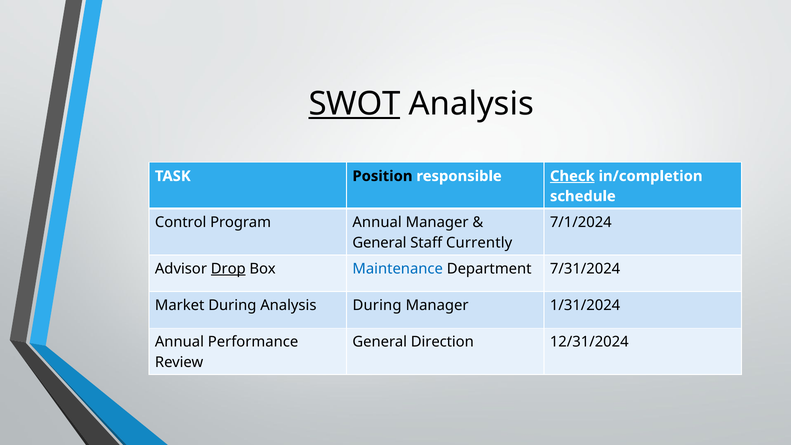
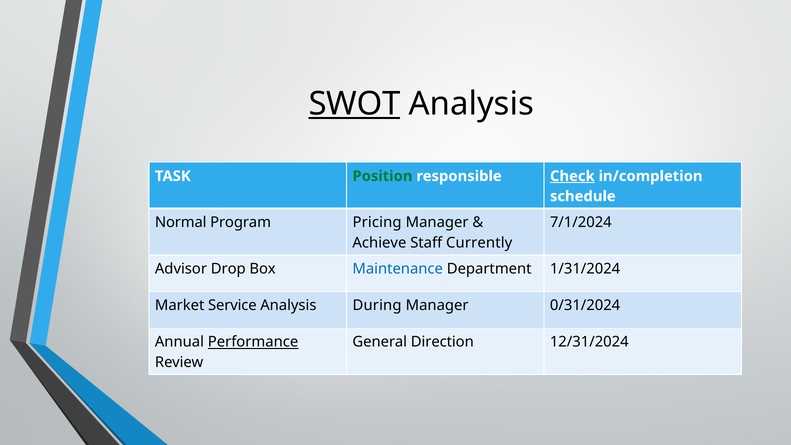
Position colour: black -> green (382, 176)
Control: Control -> Normal (181, 222)
Program Annual: Annual -> Pricing (377, 222)
General: General -> Achieve (379, 243)
Drop underline: present -> none (228, 269)
7/31/2024: 7/31/2024 -> 1/31/2024 (585, 269)
Market During: During -> Service (232, 305)
1/31/2024: 1/31/2024 -> 0/31/2024 (585, 305)
Performance underline: none -> present (253, 342)
